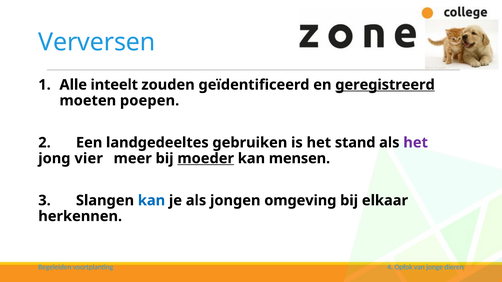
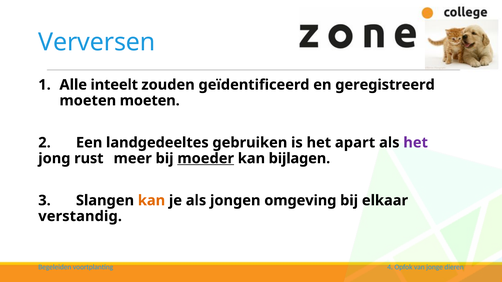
geregistreerd underline: present -> none (385, 85)
moeten poepen: poepen -> moeten (150, 101)
stand: stand -> apart (355, 143)
vier: vier -> rust (89, 159)
mensen: mensen -> bijlagen (299, 159)
kan colour: blue -> orange (152, 201)
herkennen: herkennen -> verstandig (80, 217)
